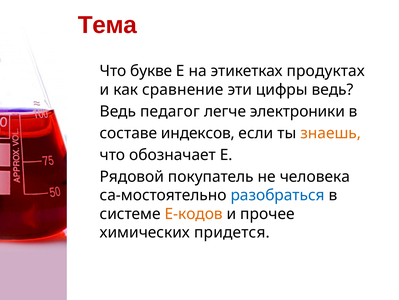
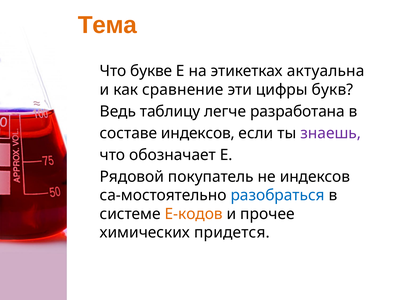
Тема colour: red -> orange (107, 25)
продуктах: продуктах -> актуальна (326, 71)
цифры ведь: ведь -> букв (332, 89)
педагог: педагог -> таблицу (170, 111)
электроники: электроники -> разработана (297, 111)
знаешь colour: orange -> purple (331, 133)
не человека: человека -> индексов (315, 176)
